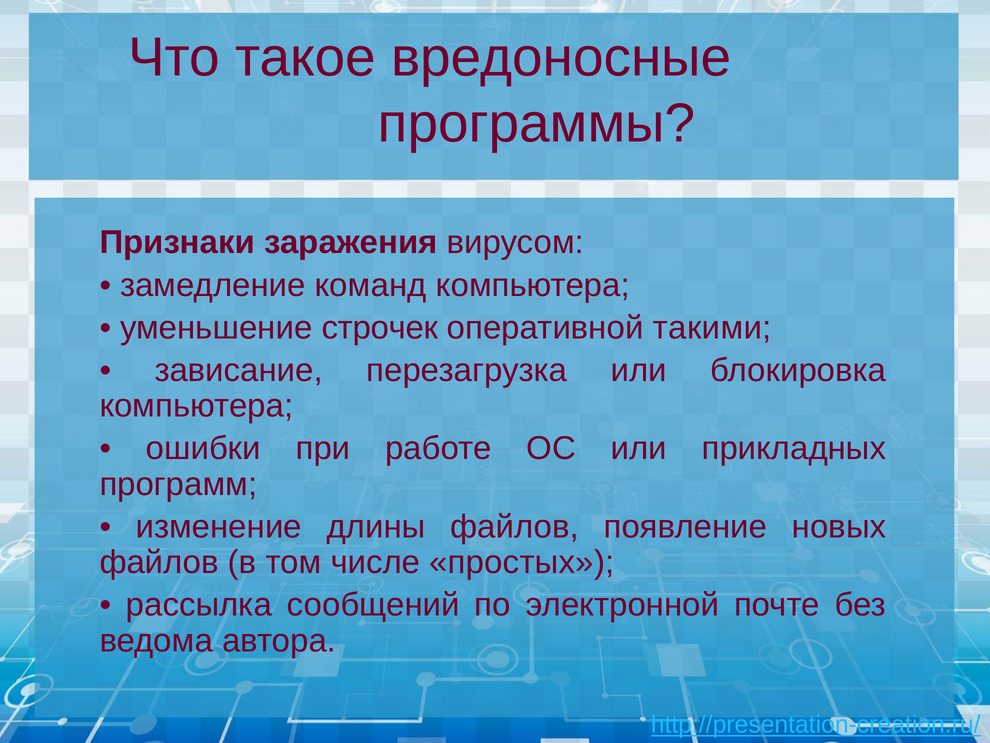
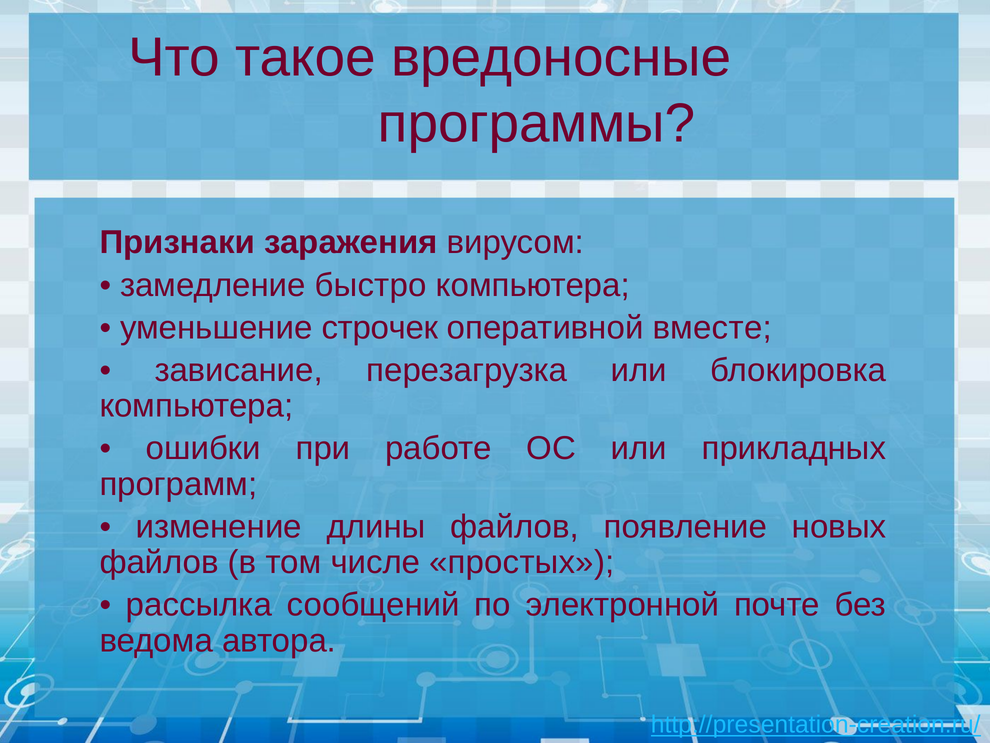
команд: команд -> быстро (371, 285)
такими: такими -> вместе (712, 328)
